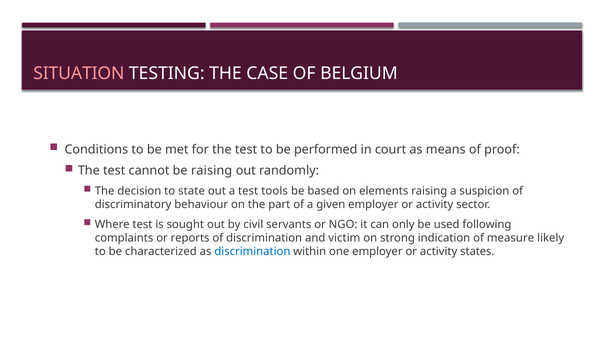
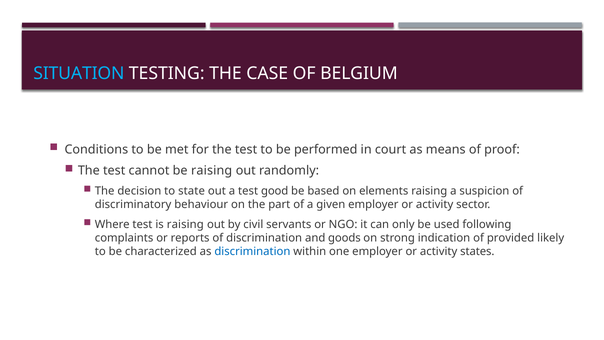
SITUATION colour: pink -> light blue (79, 73)
tools: tools -> good (275, 191)
is sought: sought -> raising (185, 224)
victim: victim -> goods (344, 238)
measure: measure -> provided (511, 238)
